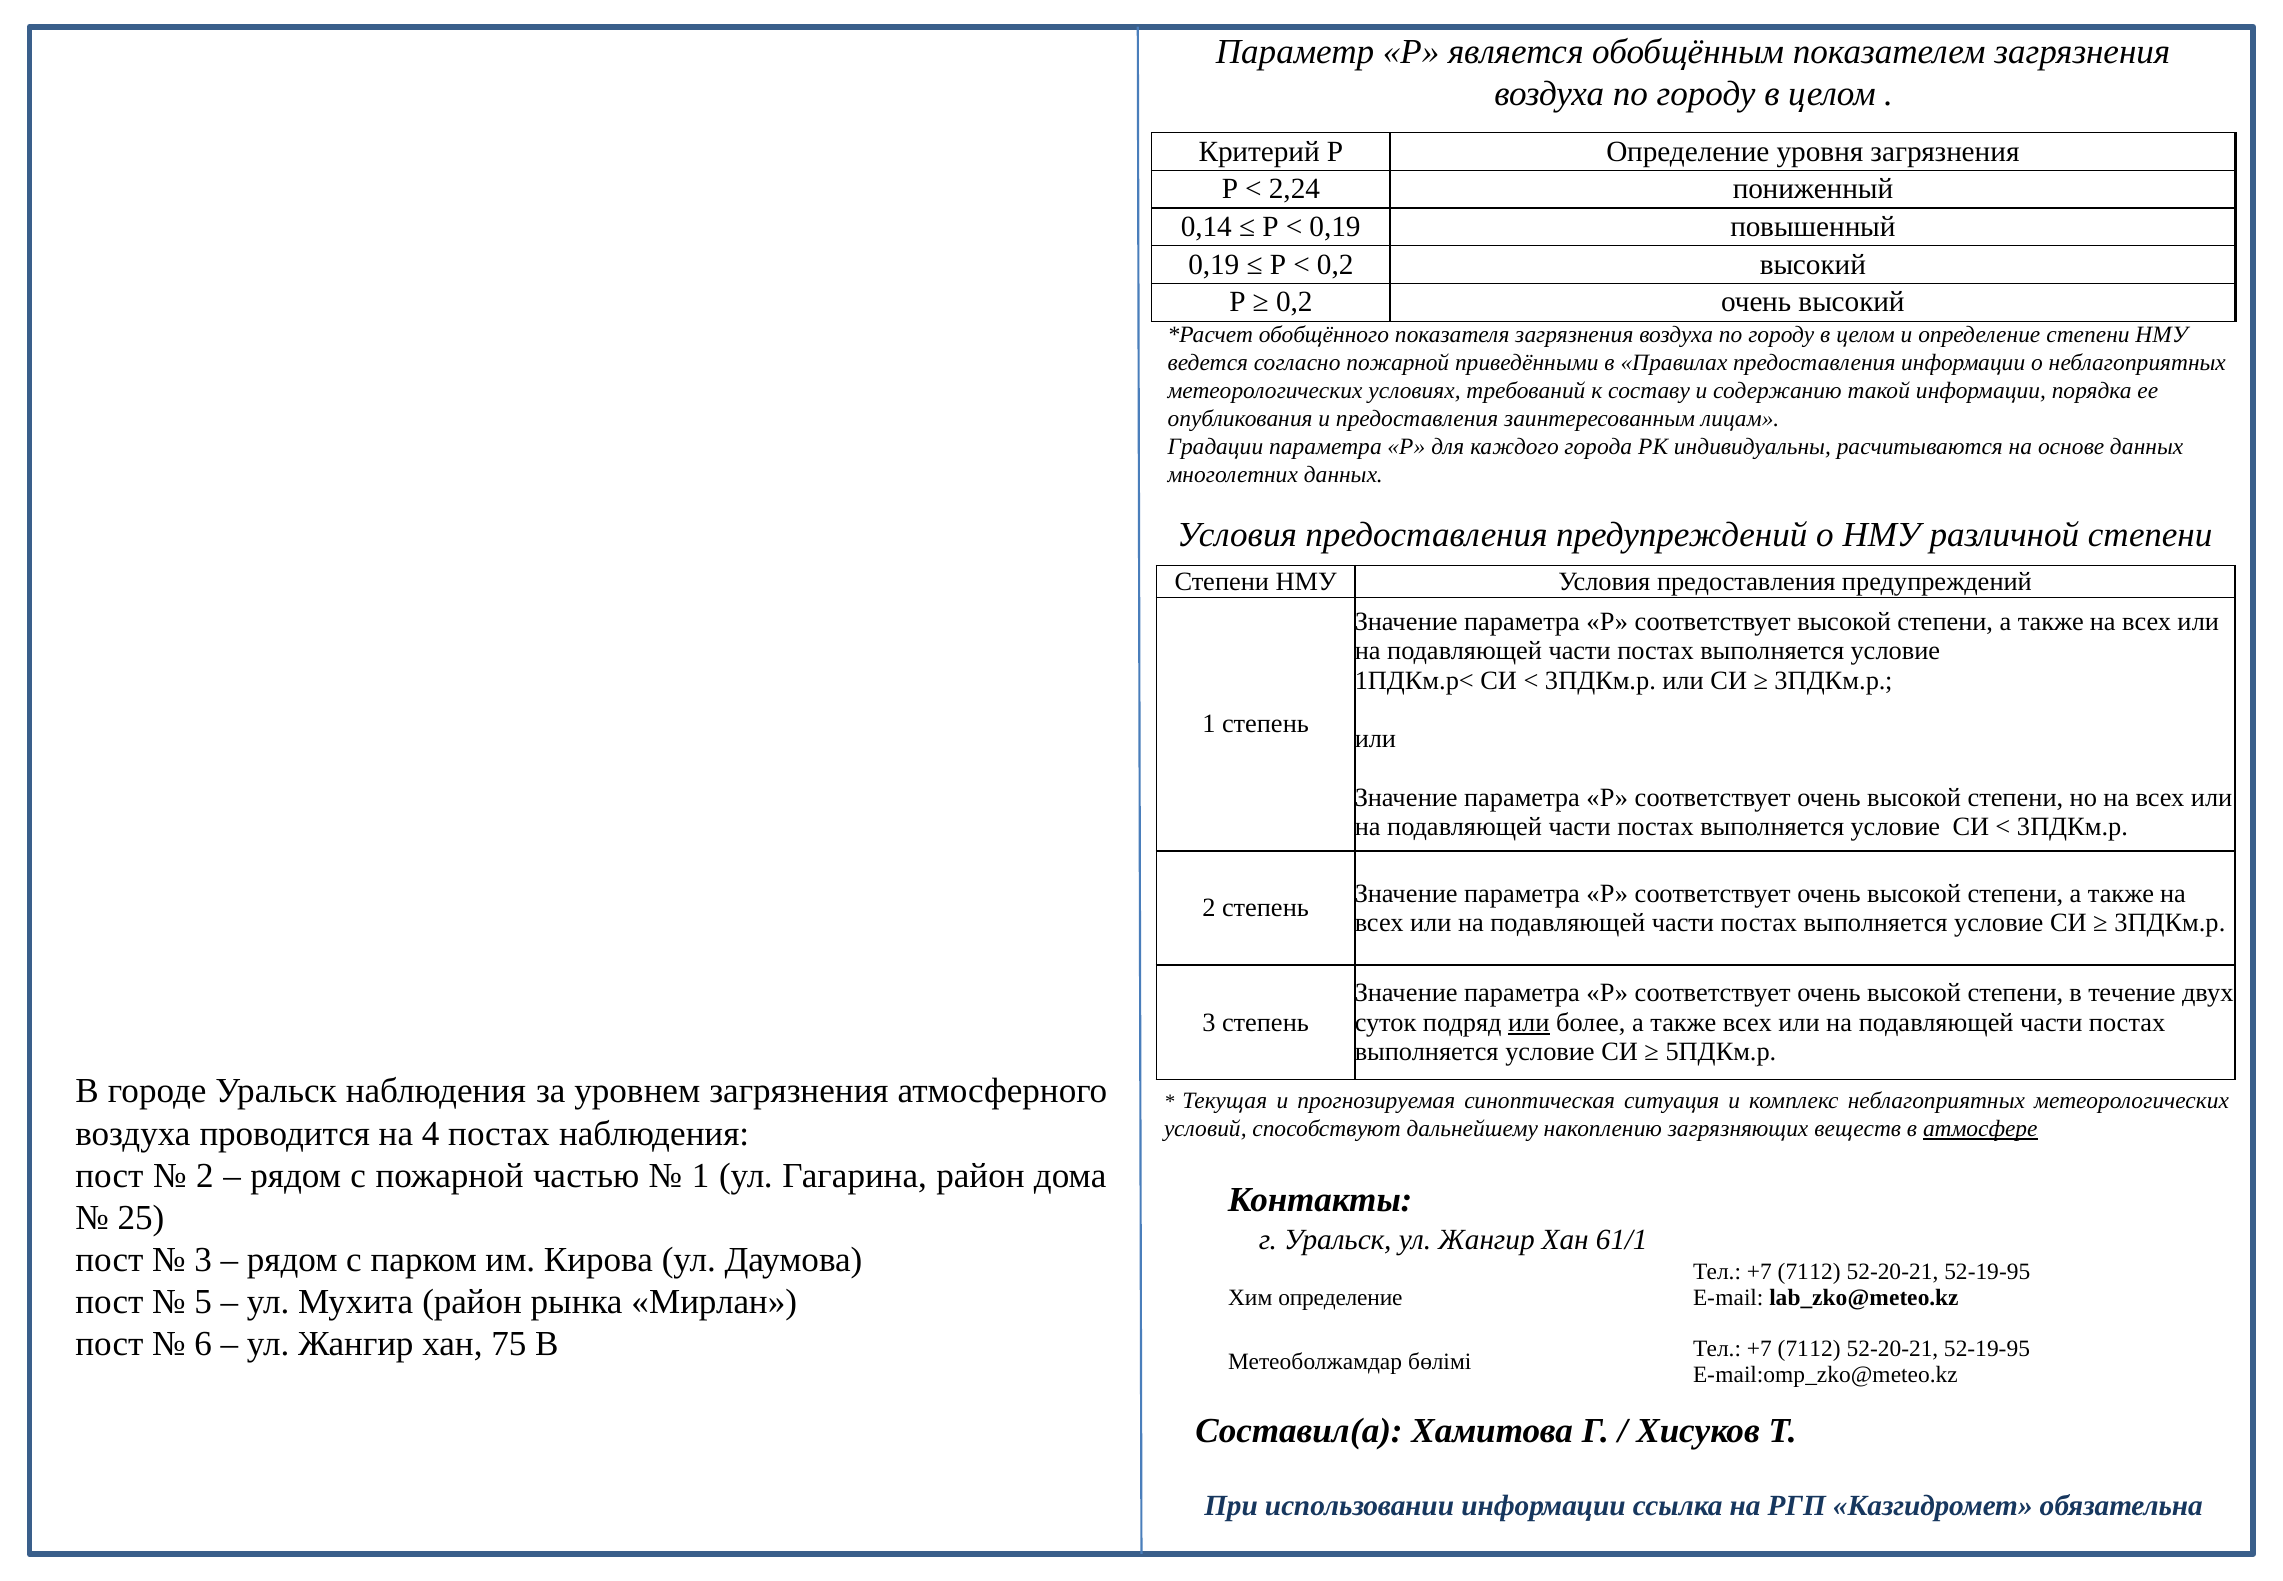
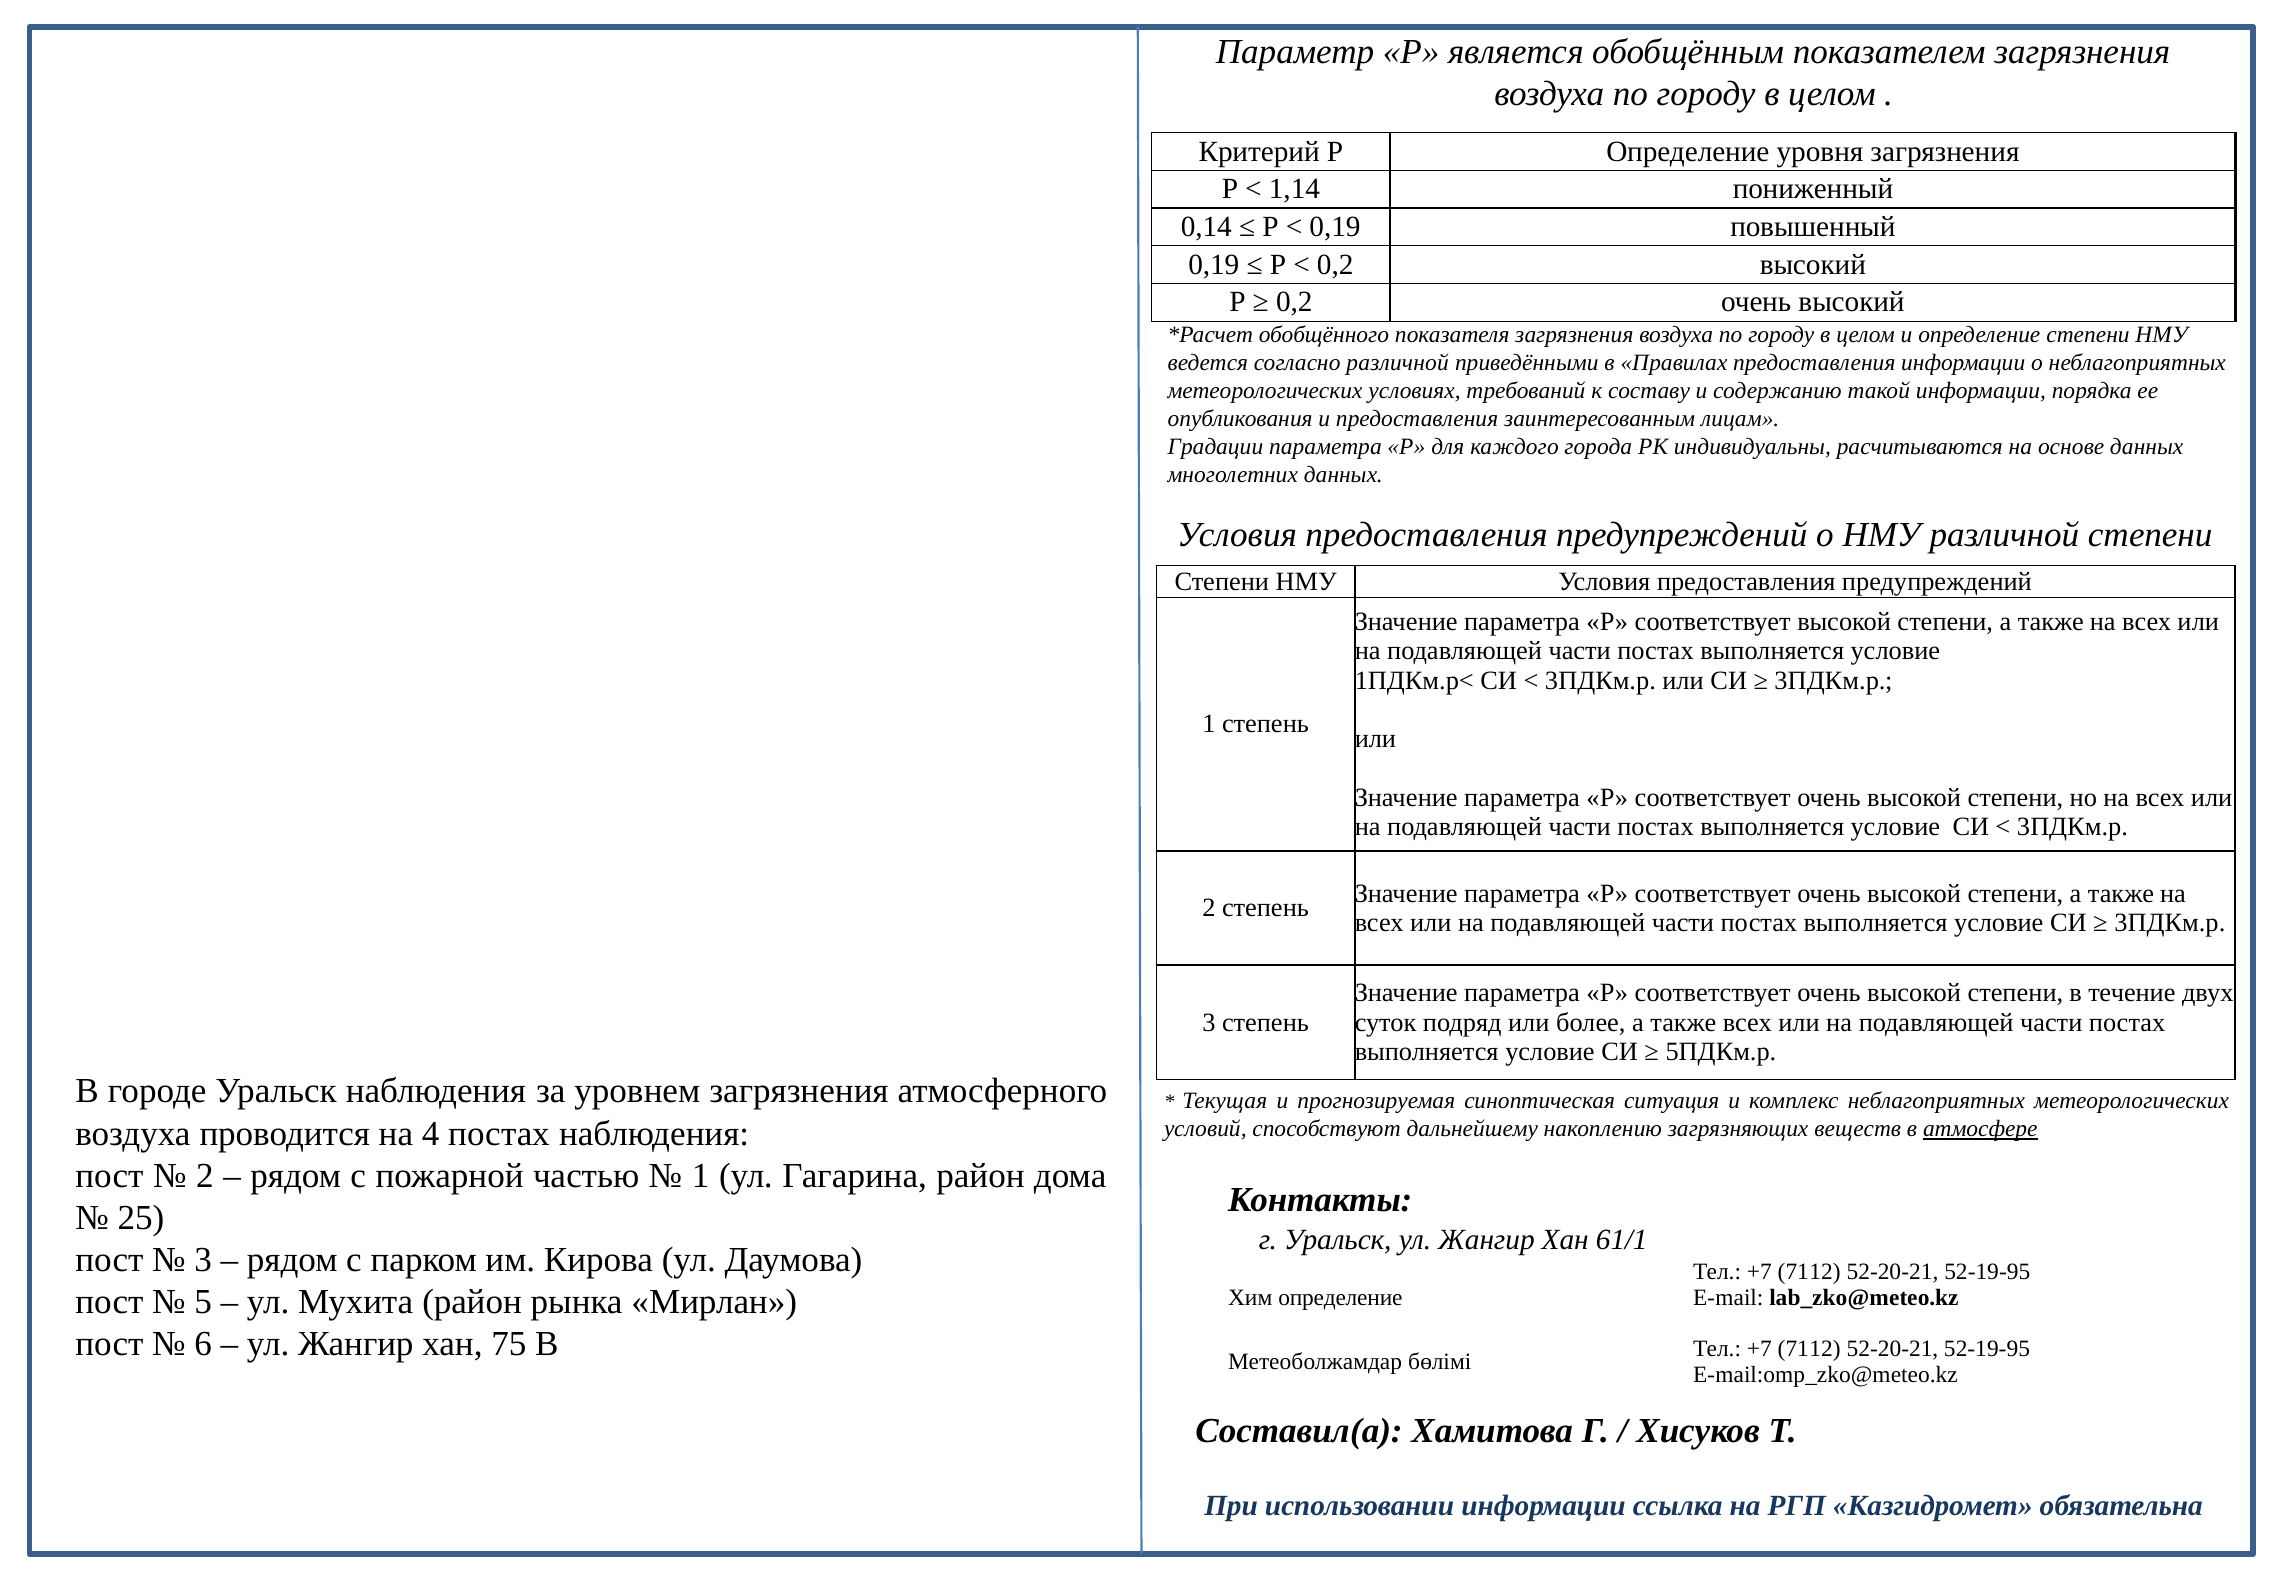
2,24: 2,24 -> 1,14 (1294, 189)
согласно пожарной: пожарной -> различной (1398, 363)
или underline: present -> none (1529, 1022)
